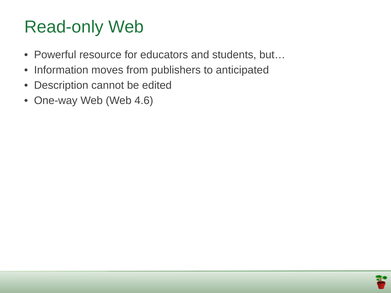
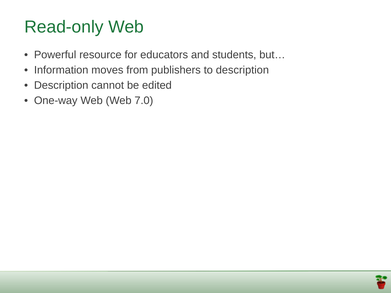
to anticipated: anticipated -> description (242, 70)
4.6: 4.6 -> 7.0 (144, 101)
